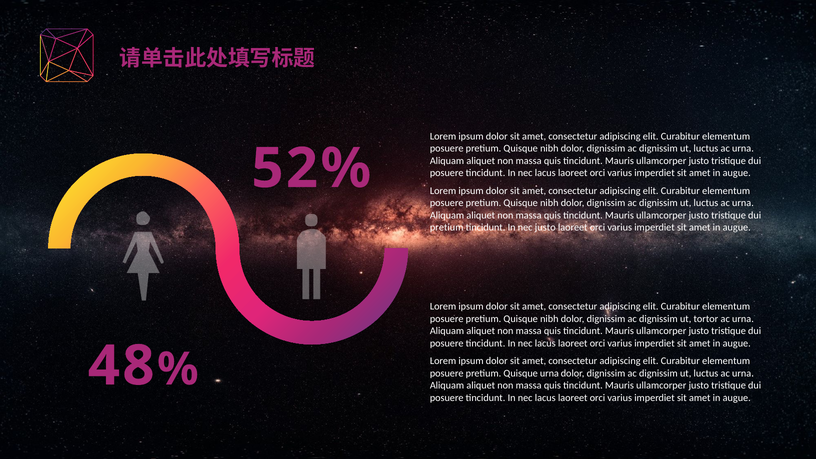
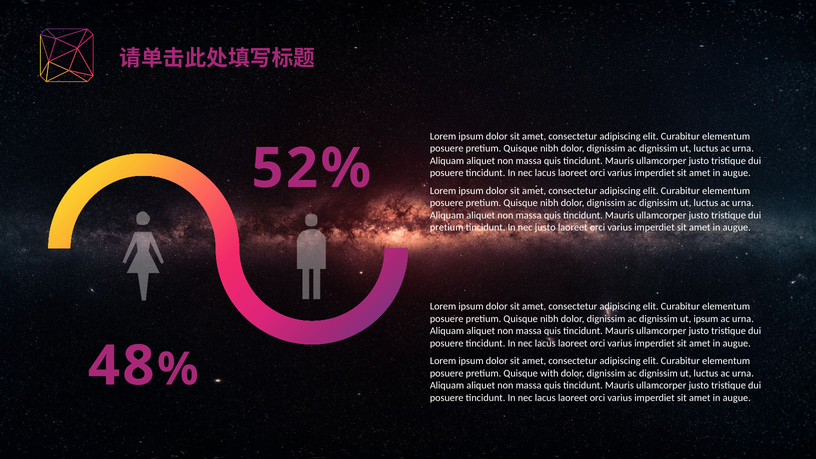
ut tortor: tortor -> ipsum (706, 319)
Quisque urna: urna -> with (549, 373)
